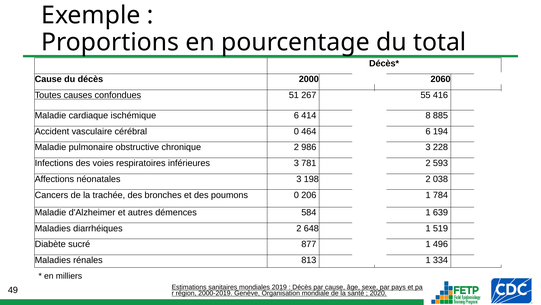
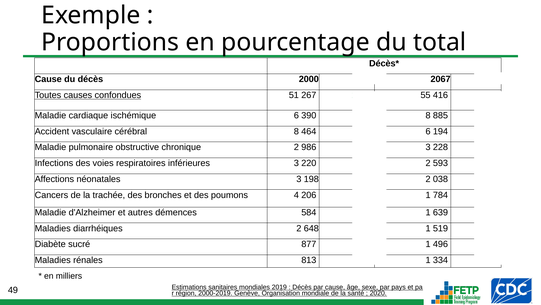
2060: 2060 -> 2067 (441, 79)
414: 414 -> 390 (309, 115)
cérébral 0: 0 -> 8 (296, 131)
781: 781 -> 220 (309, 163)
poumons 0: 0 -> 4 (296, 195)
